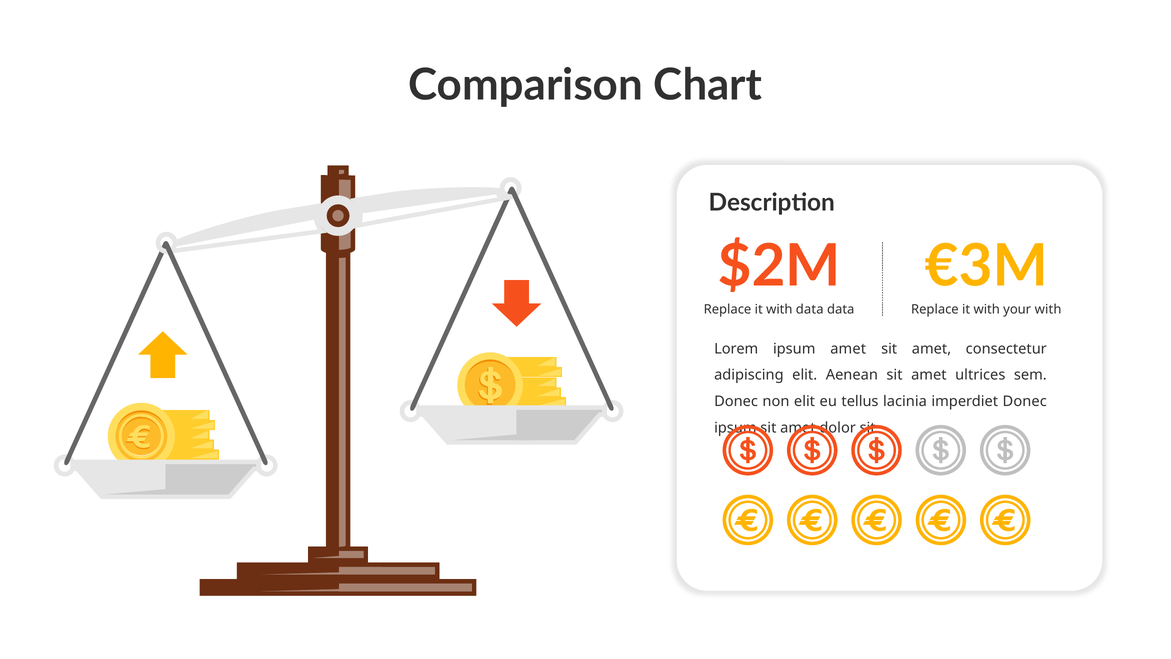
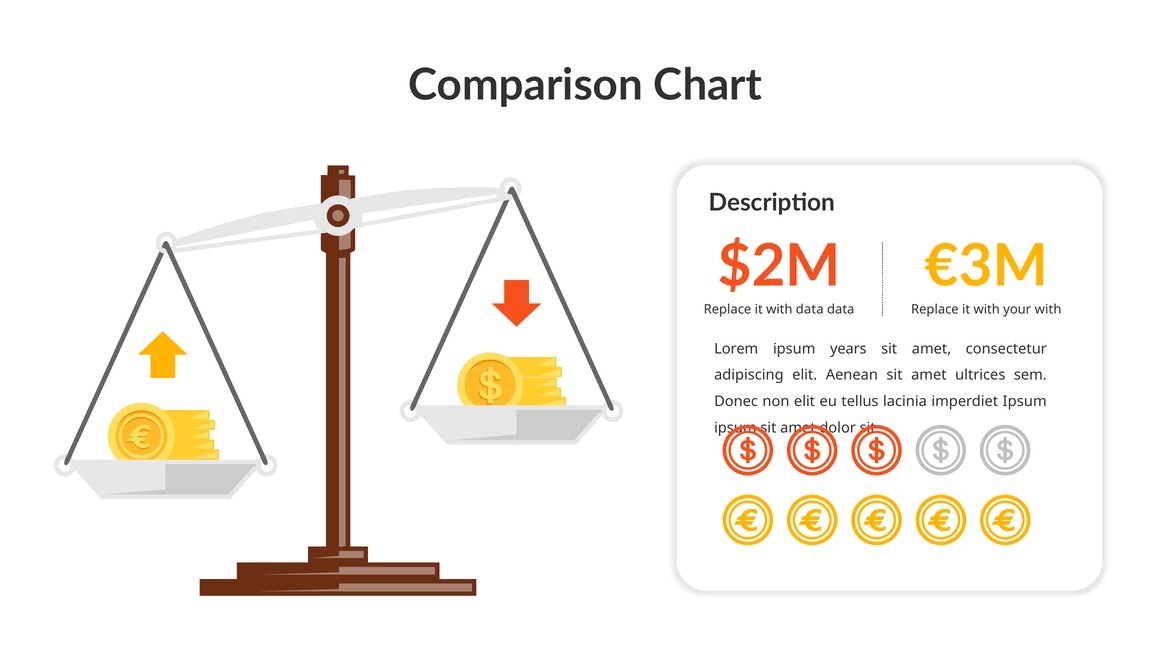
ipsum amet: amet -> years (848, 349)
imperdiet Donec: Donec -> Ipsum (1025, 401)
